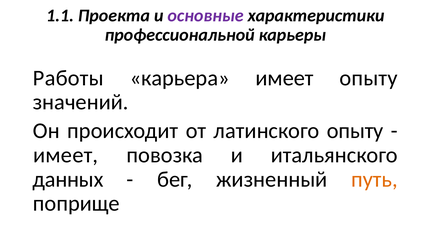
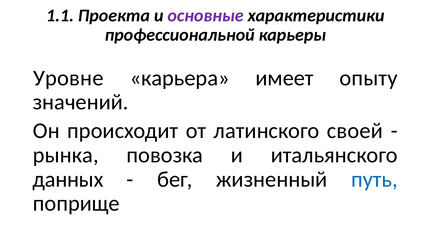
Работы: Работы -> Уровне (68, 78)
латинского опыту: опыту -> своей (355, 131)
имеет: имеет -> рынка (66, 155)
путь colour: orange -> blue (374, 180)
